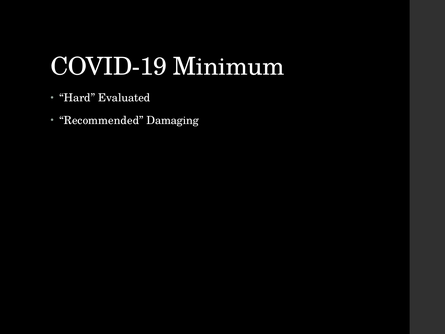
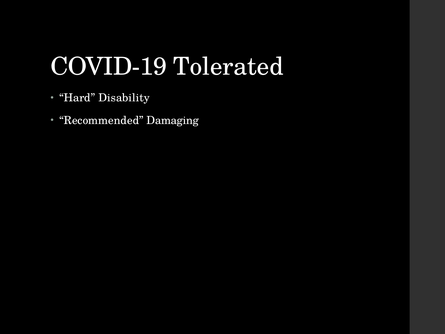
Minimum: Minimum -> Tolerated (228, 67)
Evaluated: Evaluated -> Disability (124, 98)
